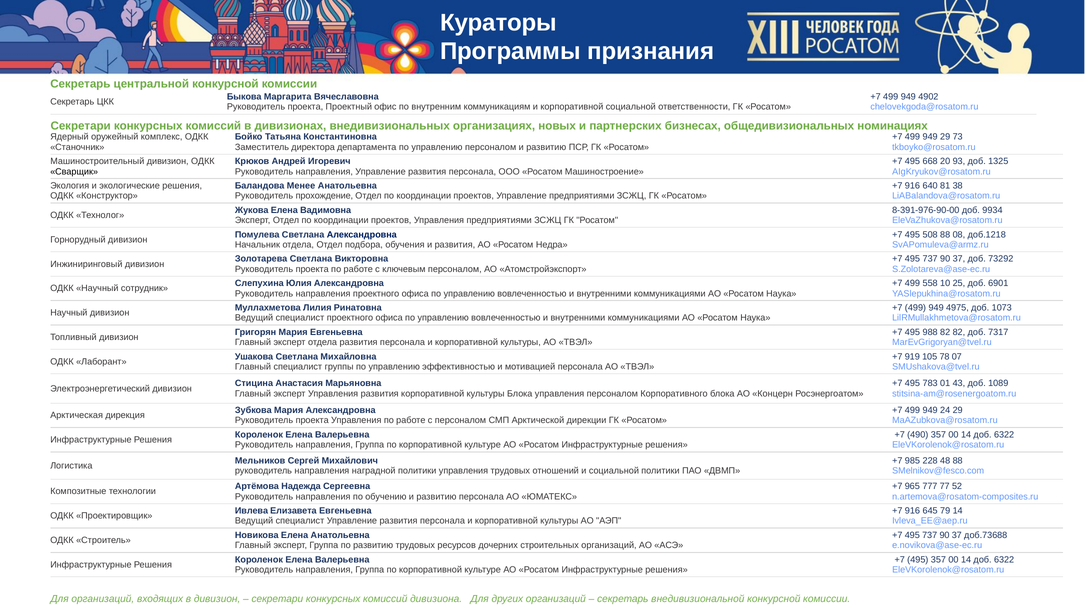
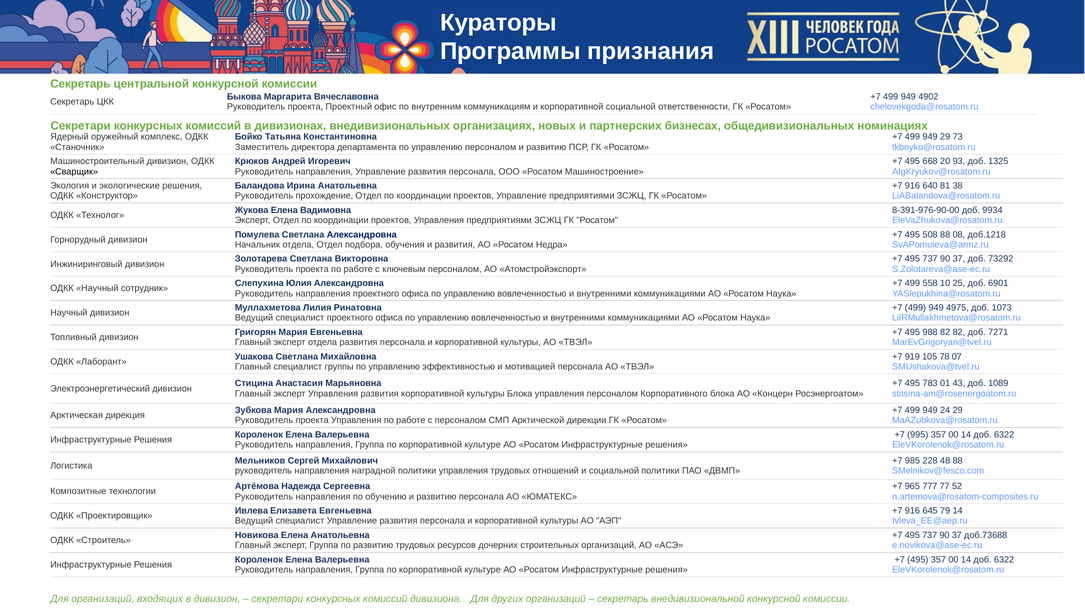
Менее: Менее -> Ирина (301, 186)
7317: 7317 -> 7271 (998, 332)
490: 490 -> 995 (918, 434)
